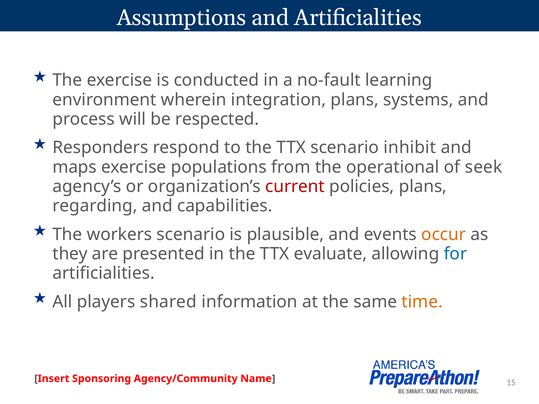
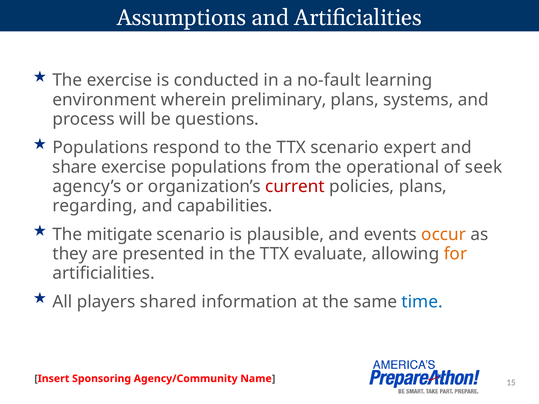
integration: integration -> preliminary (279, 100)
respected: respected -> questions (217, 119)
Responders: Responders -> Populations (100, 148)
inhibit: inhibit -> expert (410, 148)
maps: maps -> share (75, 167)
workers: workers -> mitigate (120, 235)
for colour: blue -> orange (455, 254)
time colour: orange -> blue (422, 302)
